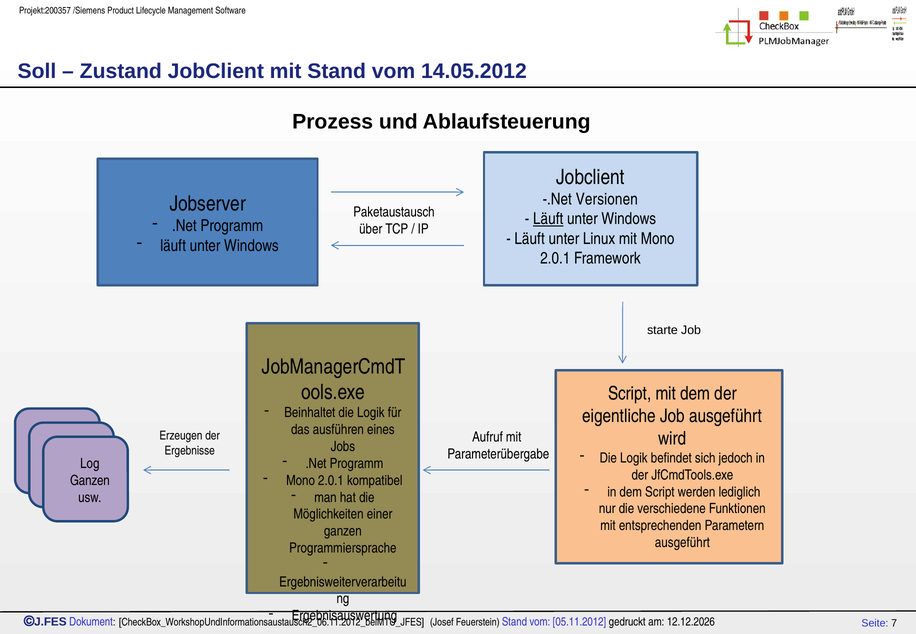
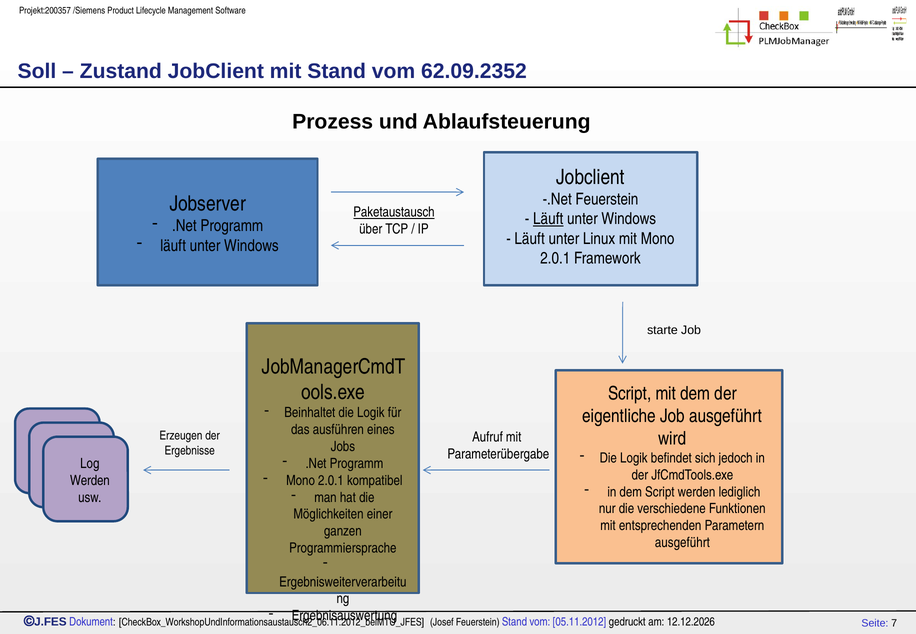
14.05.2012: 14.05.2012 -> 62.09.2352 (474, 71)
-.Net Versionen: Versionen -> Feuerstein (607, 199)
Paketaustausch underline: none -> present (394, 212)
Ganzen: Ganzen -> Werden (90, 481)
